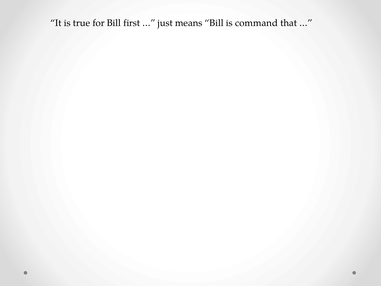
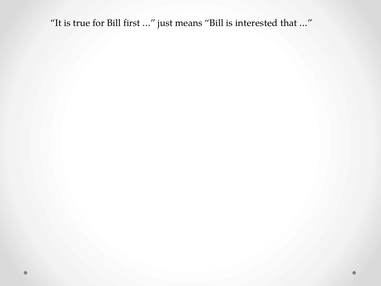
command: command -> interested (256, 23)
